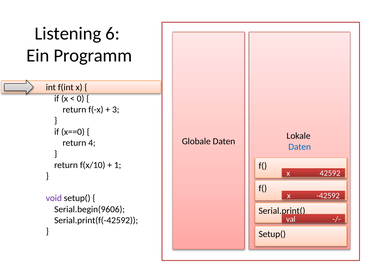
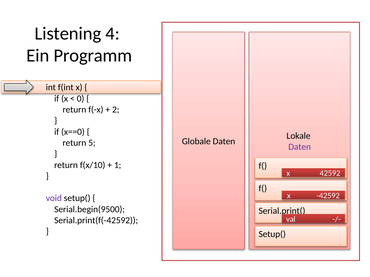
6: 6 -> 4 (113, 33)
3: 3 -> 2 (116, 110)
4: 4 -> 5 (92, 143)
Daten colour: blue -> purple (300, 147)
Serial.begin(9606: Serial.begin(9606 -> Serial.begin(9500 (90, 210)
